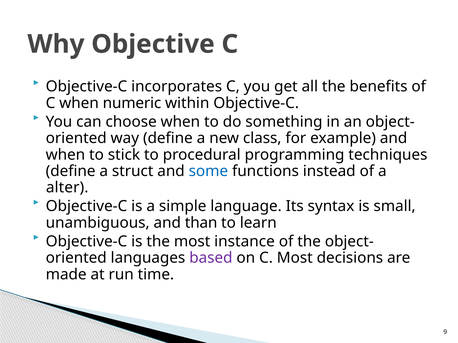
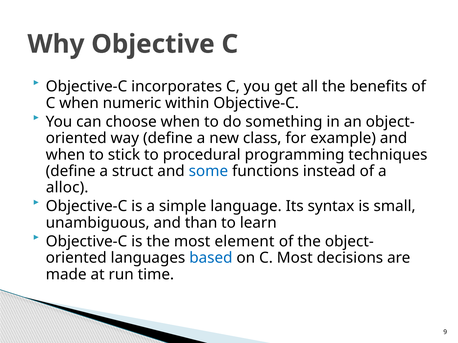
alter: alter -> alloc (67, 188)
instance: instance -> element (244, 242)
based colour: purple -> blue (211, 258)
